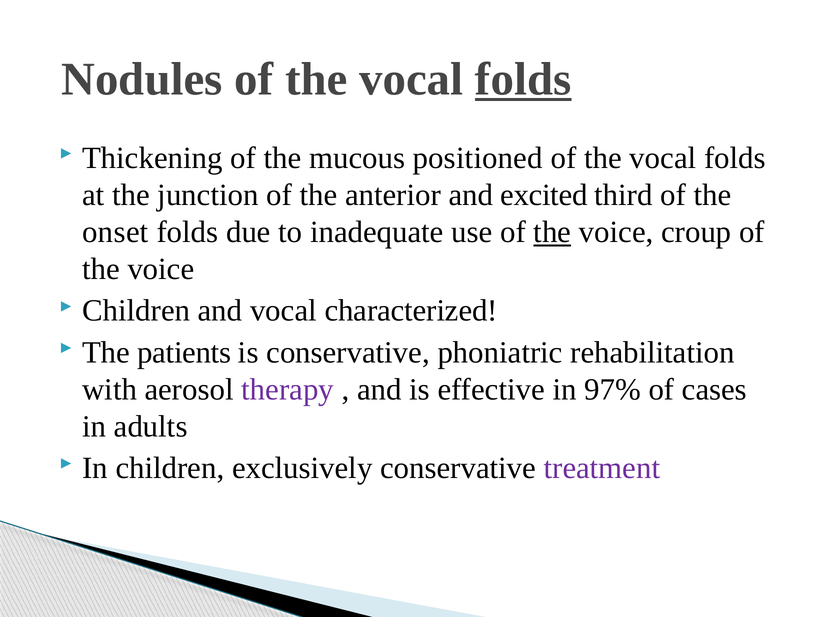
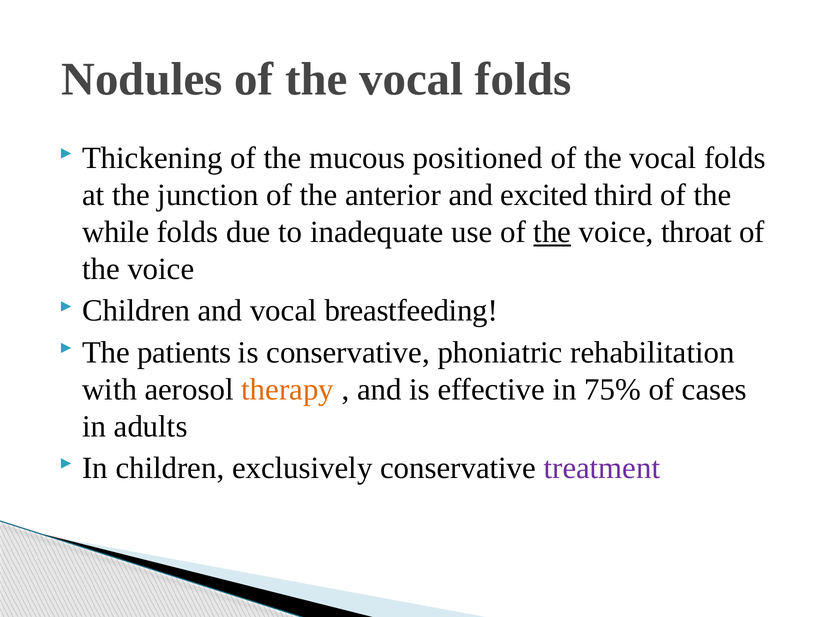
folds underline: present -> none (523, 79)
onset: onset -> while (116, 232)
croup: croup -> throat (696, 232)
characterized: characterized -> breastfeeding (411, 311)
therapy colour: purple -> orange (288, 390)
97%: 97% -> 75% (613, 390)
